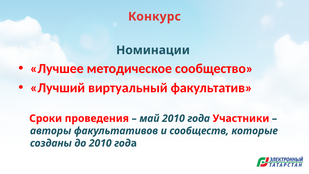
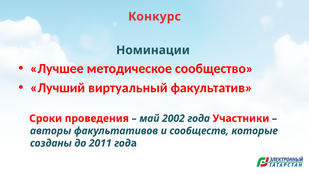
май 2010: 2010 -> 2002 (173, 118)
до 2010: 2010 -> 2011 (100, 143)
